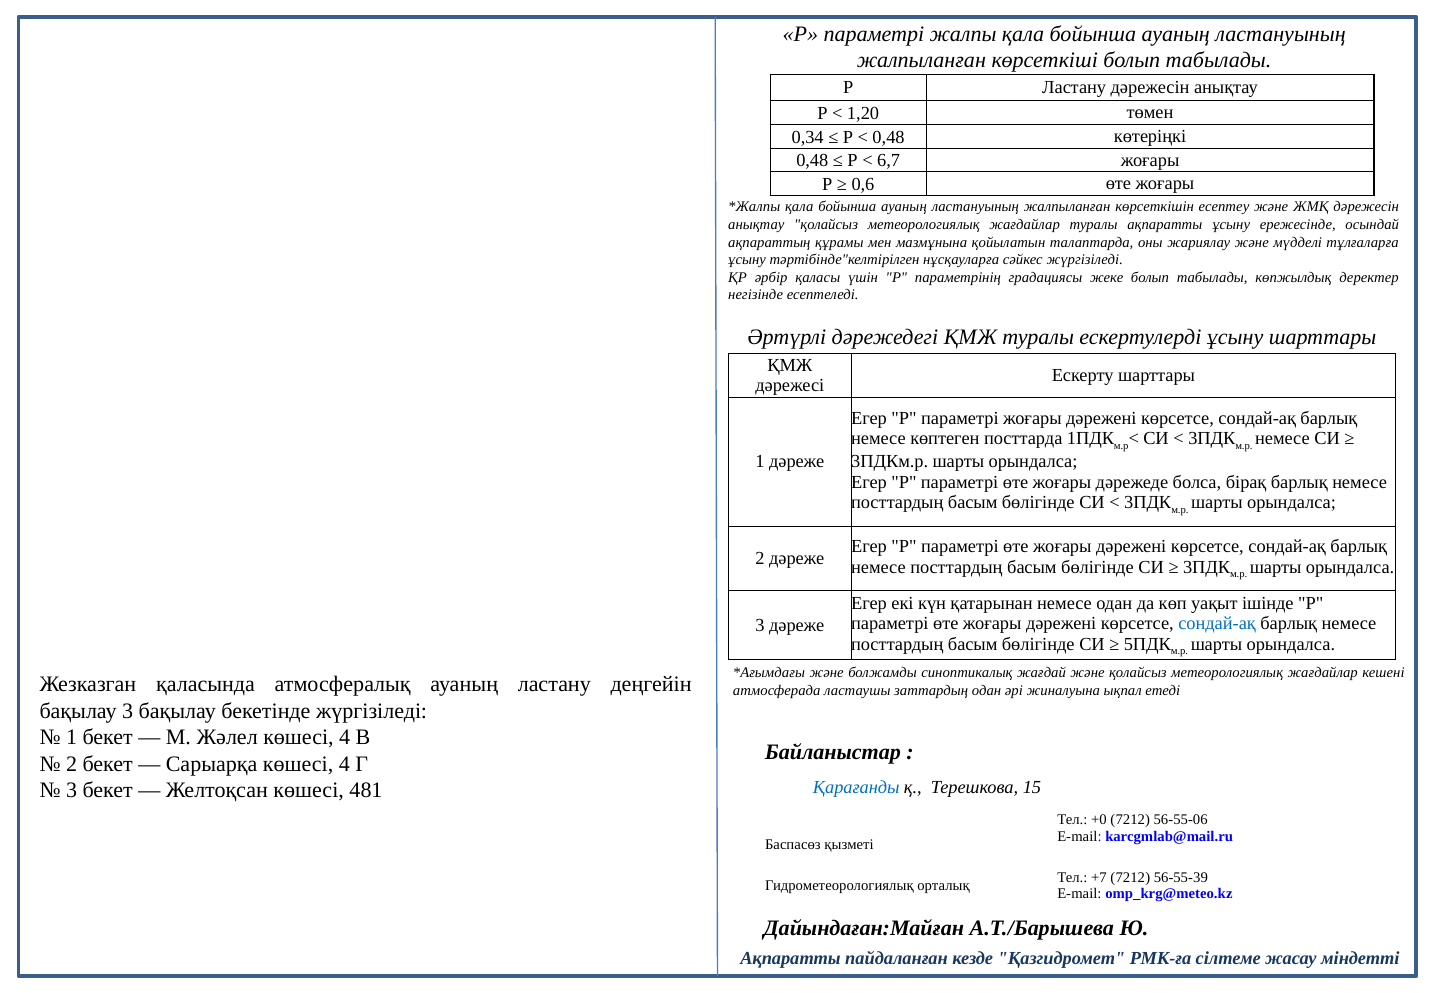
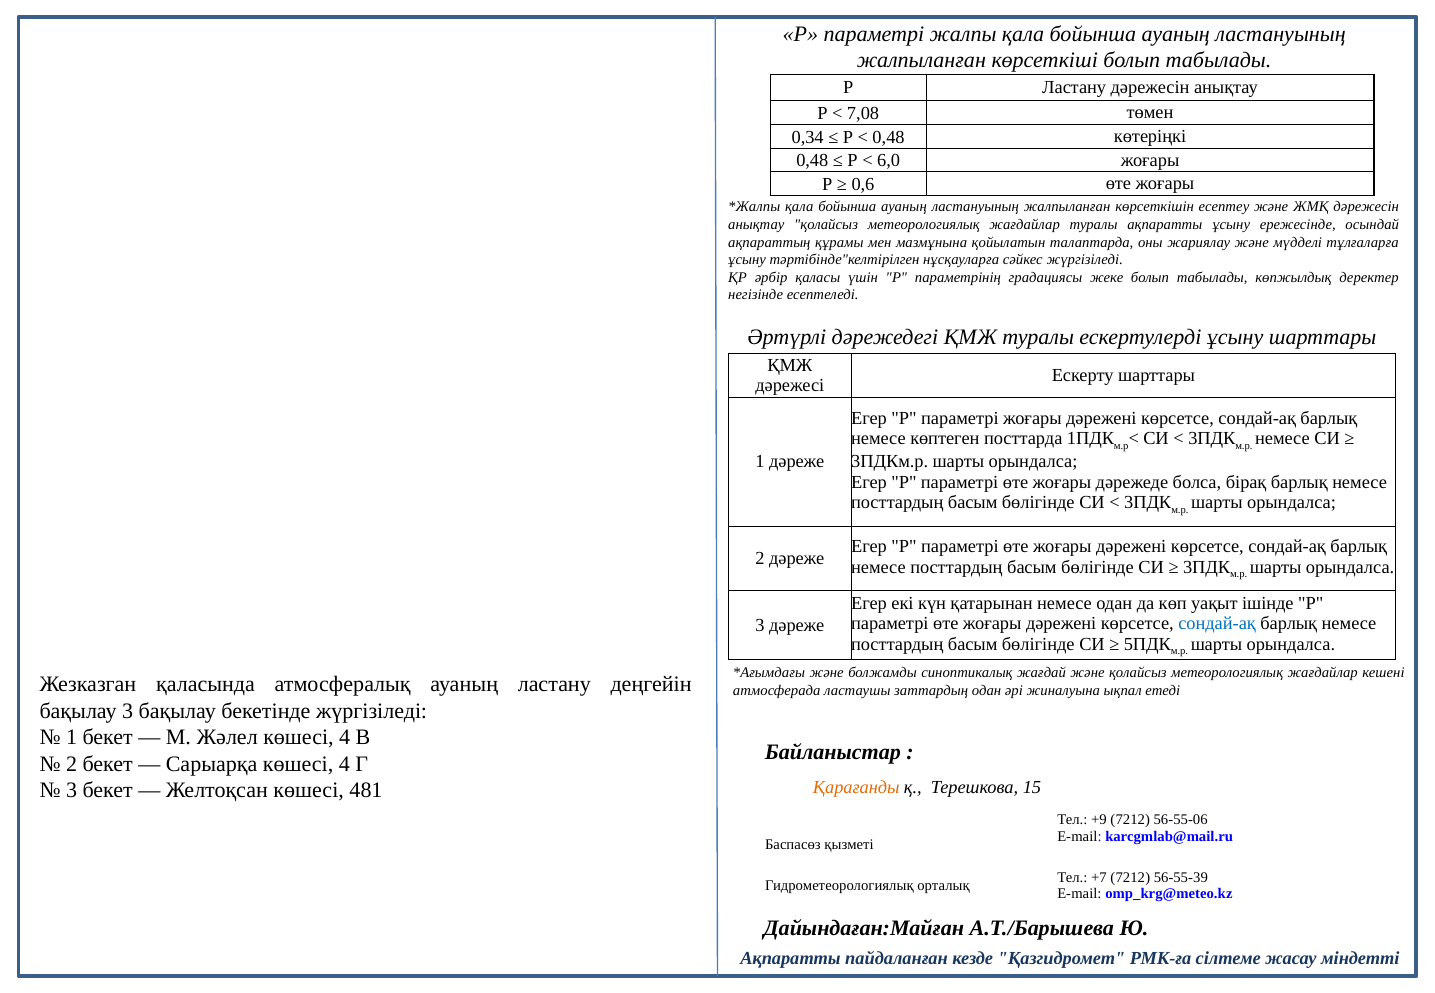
1,20: 1,20 -> 7,08 (863, 114)
6,7: 6,7 -> 6,0 (889, 161)
Қарағанды colour: blue -> orange (856, 787)
+0: +0 -> +9 (1099, 820)
